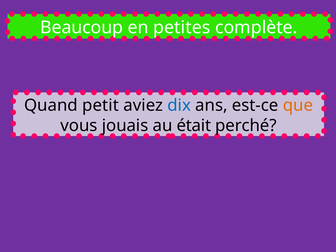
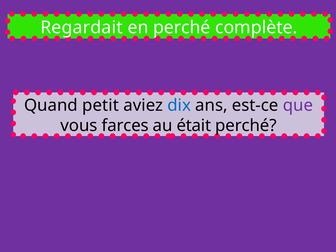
Beaucoup: Beaucoup -> Regardait (81, 28)
en petites: petites -> perché (182, 28)
que colour: orange -> purple (298, 105)
jouais: jouais -> farces (125, 125)
